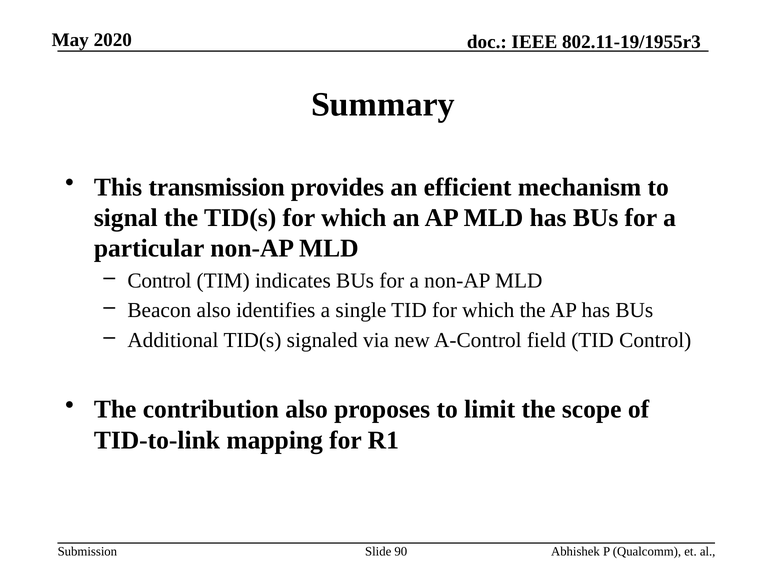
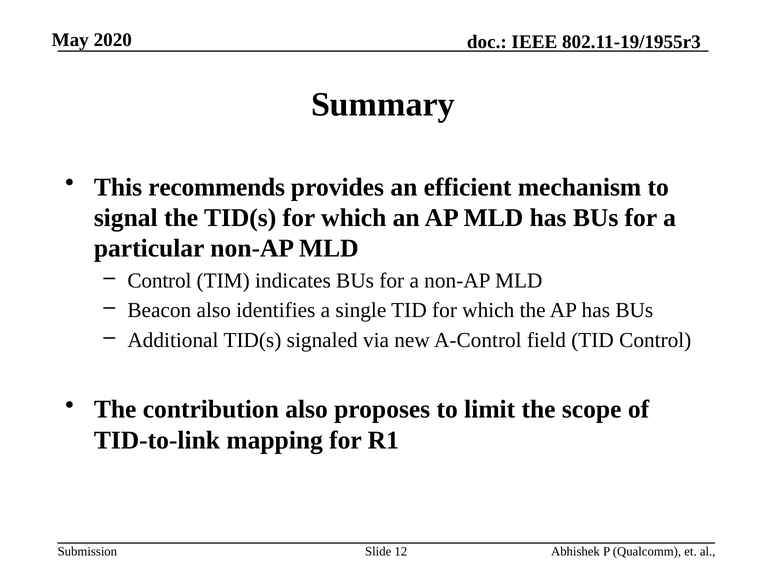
transmission: transmission -> recommends (217, 187)
90: 90 -> 12 (401, 551)
